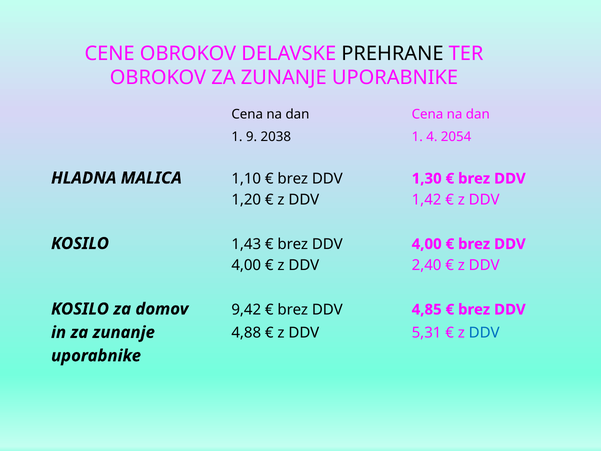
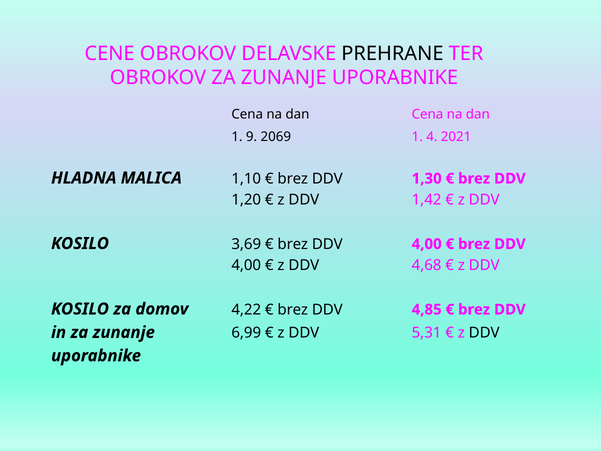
2038: 2038 -> 2069 (276, 137)
2054: 2054 -> 2021 (456, 137)
1,43: 1,43 -> 3,69 (246, 244)
2,40: 2,40 -> 4,68 (427, 265)
9,42: 9,42 -> 4,22 (246, 309)
4,88: 4,88 -> 6,99 (246, 333)
DDV colour: blue -> black (484, 333)
